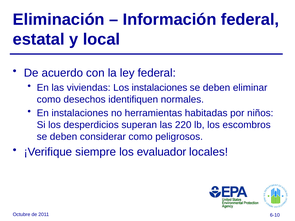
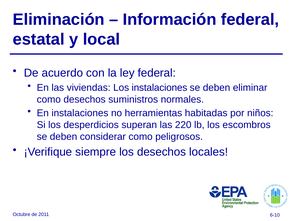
identifiquen: identifiquen -> suministros (133, 100)
los evaluador: evaluador -> desechos (162, 152)
